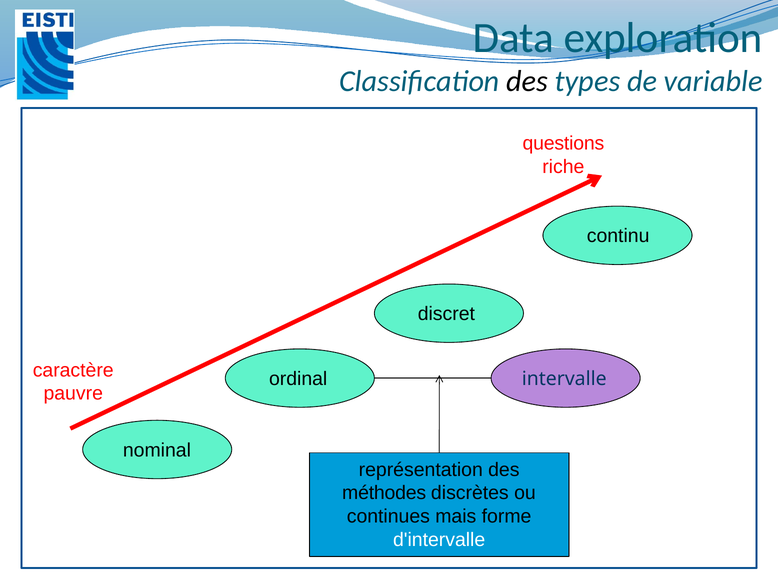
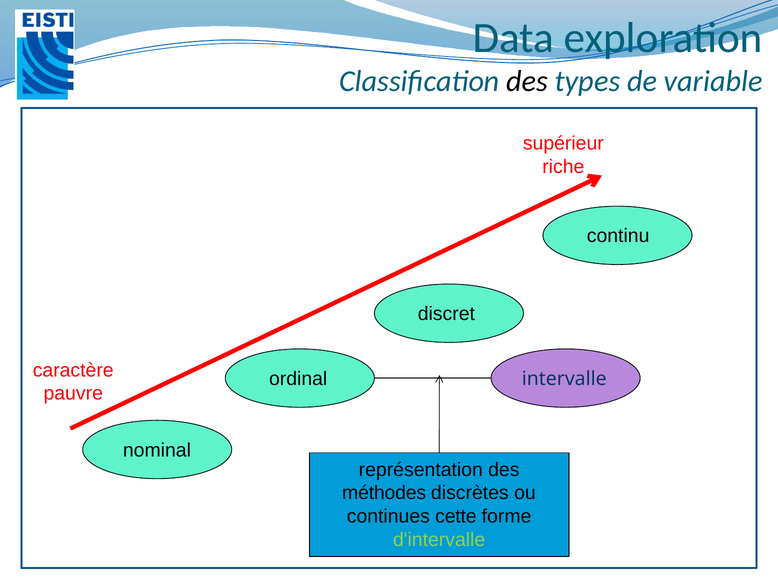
questions: questions -> supérieur (563, 143)
mais: mais -> cette (456, 516)
d'intervalle colour: white -> light green (439, 539)
